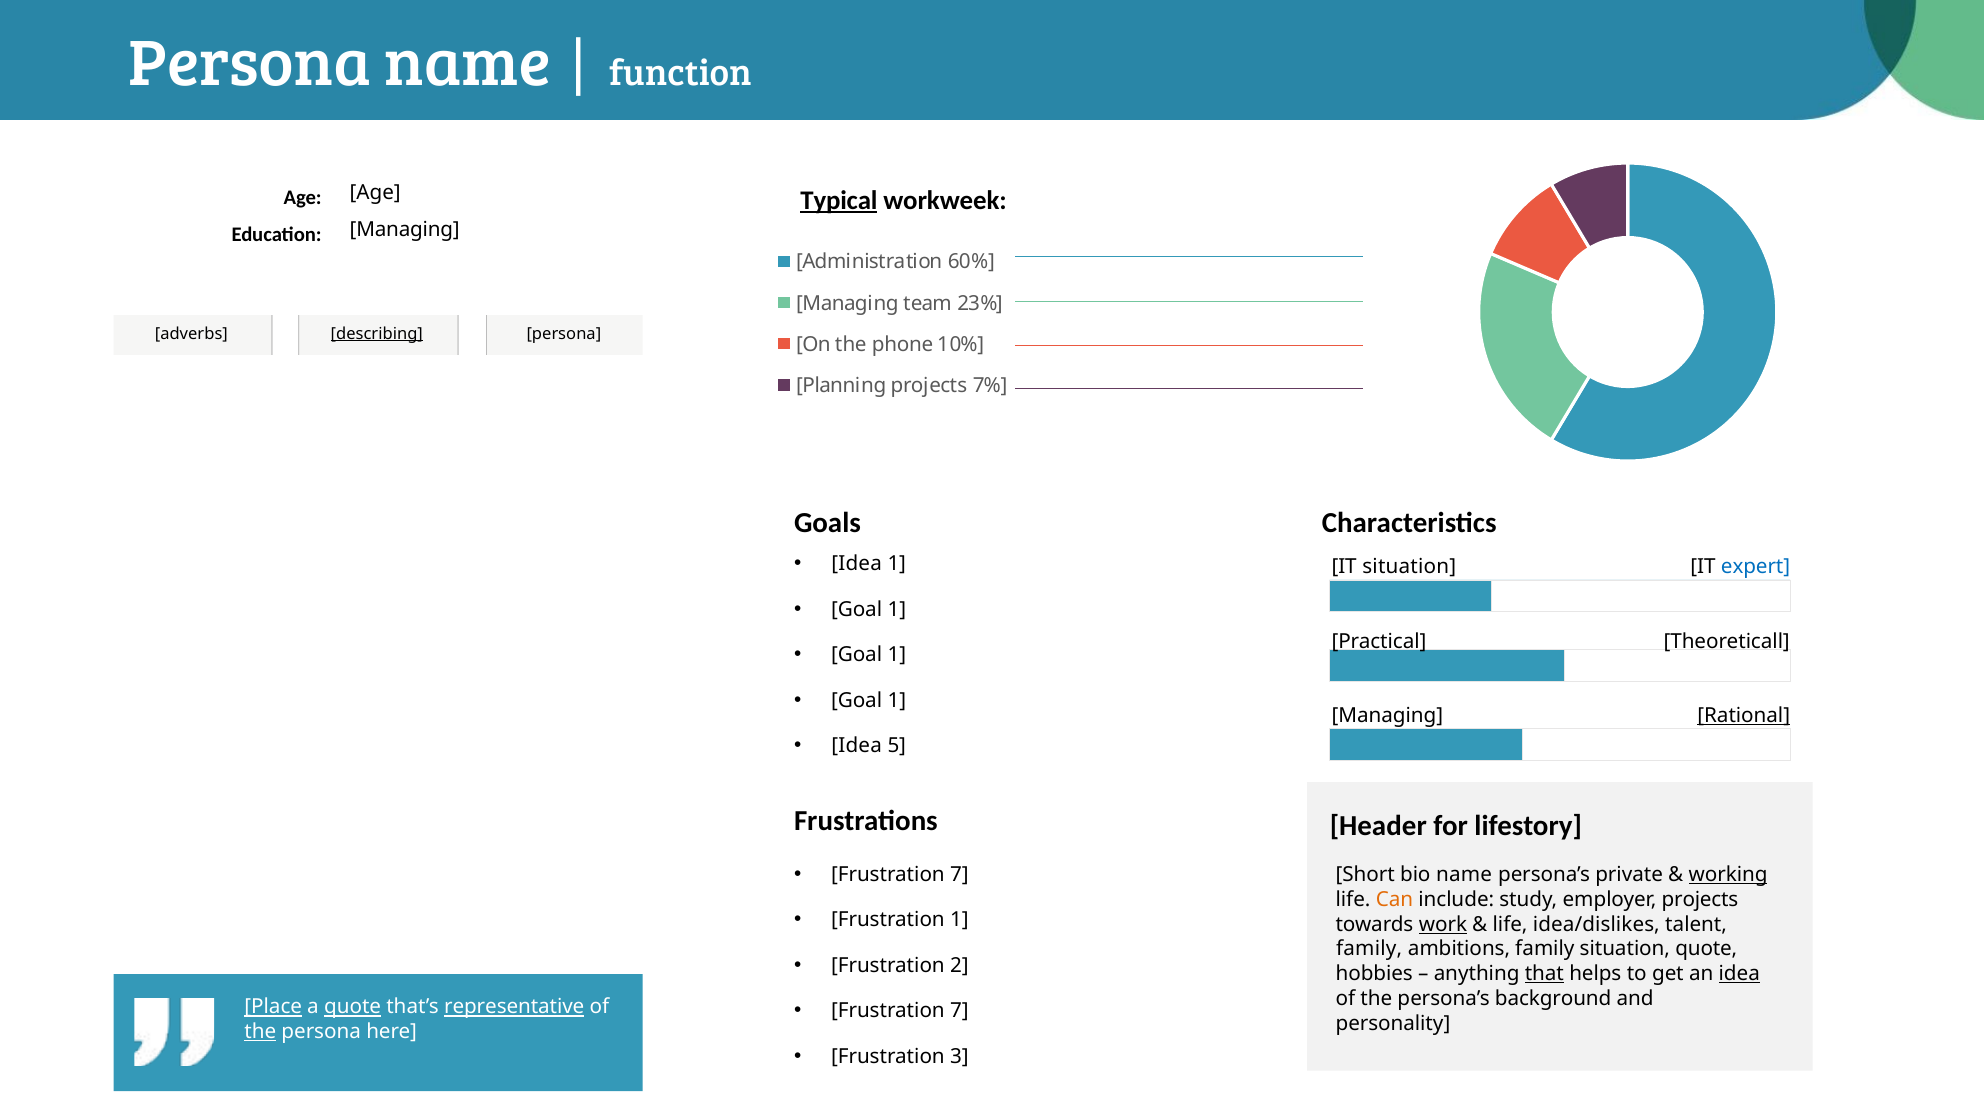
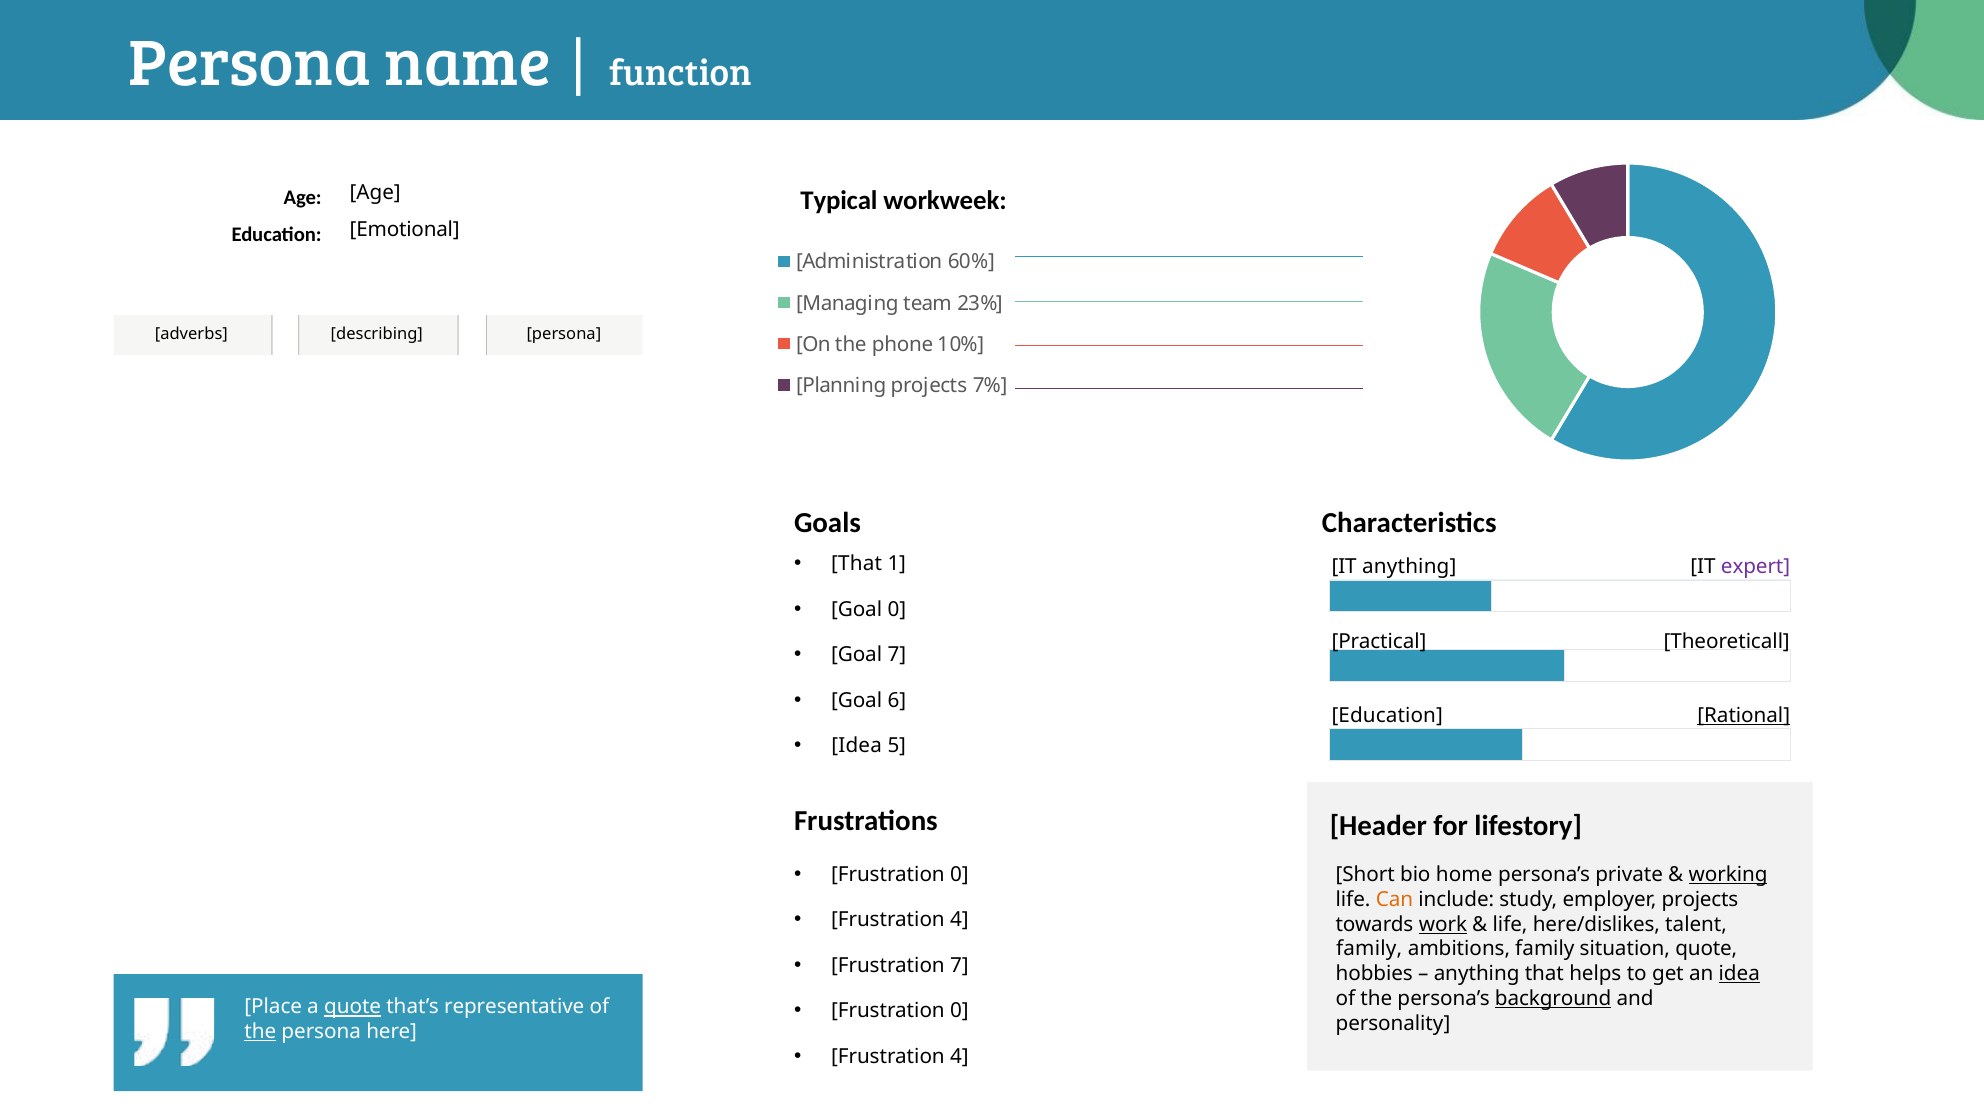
Typical underline: present -> none (839, 200)
Managing: Managing -> Emotional (405, 230)
describing underline: present -> none (377, 334)
Idea: Idea -> That (857, 564)
IT situation: situation -> anything (1409, 567)
expert colour: blue -> purple (1756, 567)
1: 1 -> 0 (897, 610)
1: 1 -> 7 (897, 655)
1: 1 -> 6 (897, 701)
Managing: Managing -> Education (1387, 716)
7: 7 -> 0 (959, 875)
bio name: name -> home (1464, 875)
1: 1 -> 4 (959, 920)
idea/dislikes: idea/dislikes -> here/dislikes (1596, 924)
Frustration 2: 2 -> 7 (959, 966)
that underline: present -> none (1544, 974)
background underline: none -> present (1553, 999)
7: 7 -> 0 (959, 1011)
Place underline: present -> none (273, 1007)
representative underline: present -> none (514, 1007)
3: 3 -> 4 (959, 1057)
